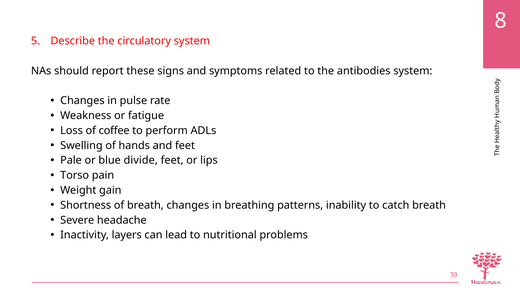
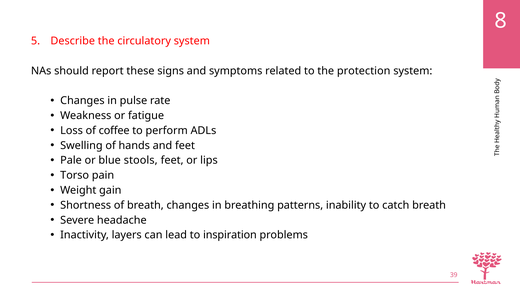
antibodies: antibodies -> protection (364, 71)
divide: divide -> stools (141, 161)
nutritional: nutritional -> inspiration (230, 235)
